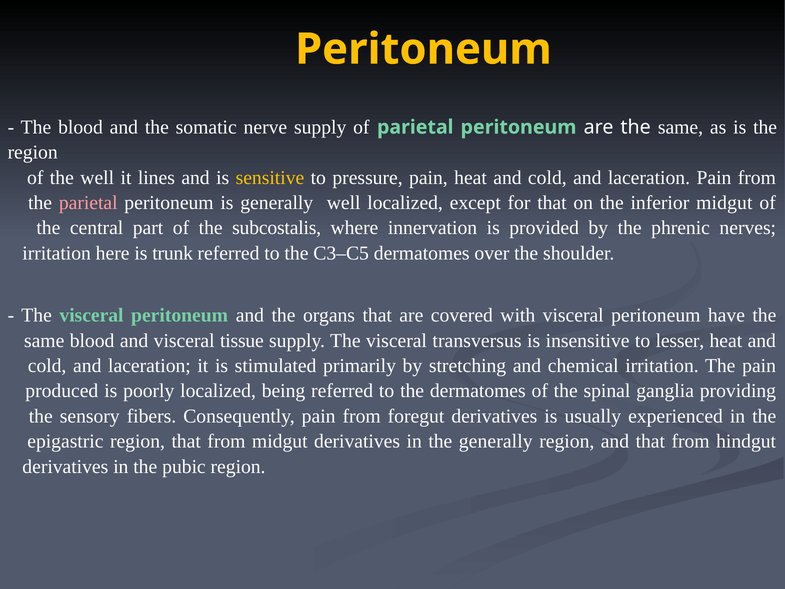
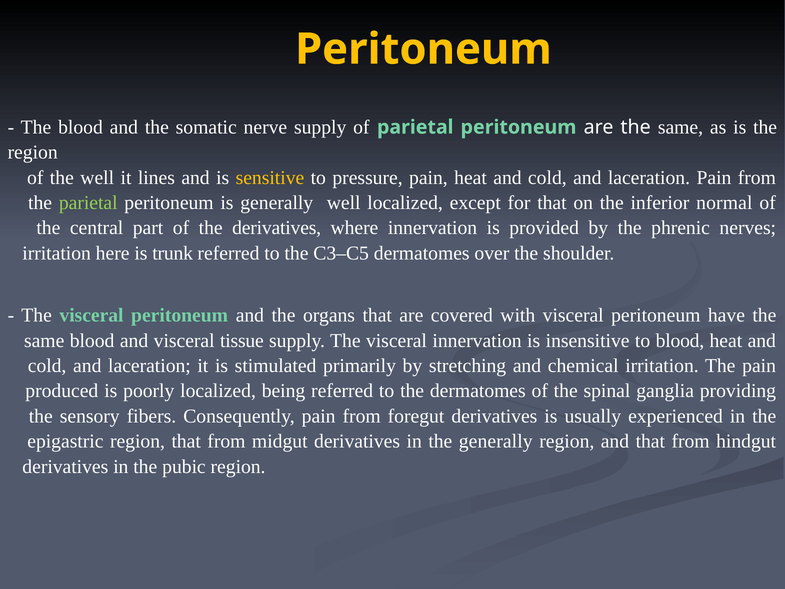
parietal colour: pink -> light green (88, 203)
inferior midgut: midgut -> normal (724, 203)
the subcostalis: subcostalis -> derivatives (277, 228)
visceral transversus: transversus -> innervation (477, 340)
to lesser: lesser -> blood (680, 340)
